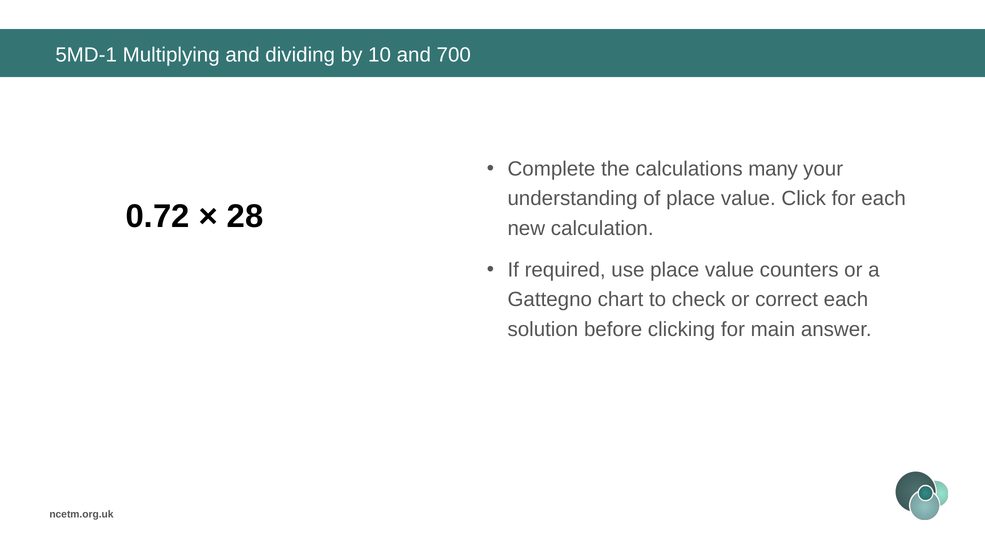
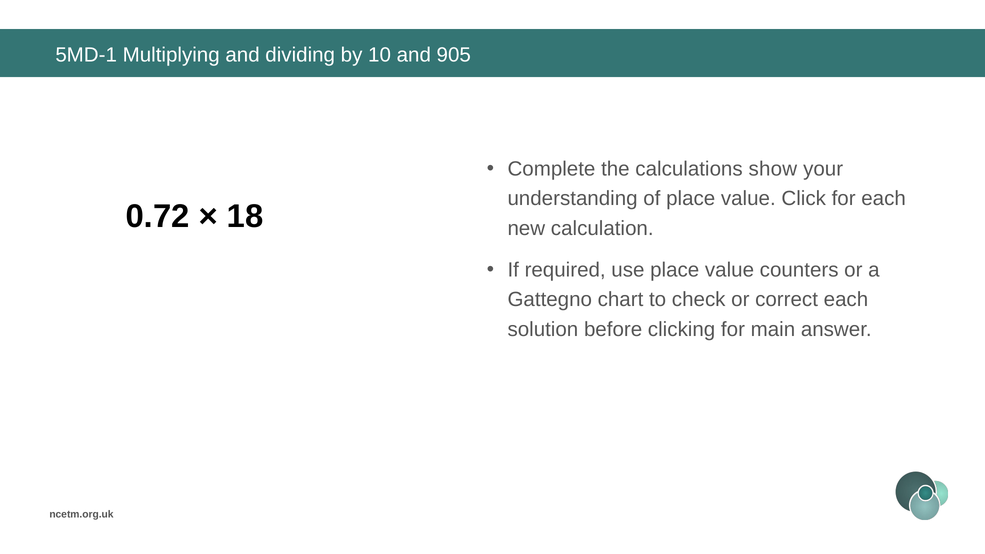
700: 700 -> 905 (454, 55)
many: many -> show (773, 169)
28: 28 -> 18 (245, 216)
